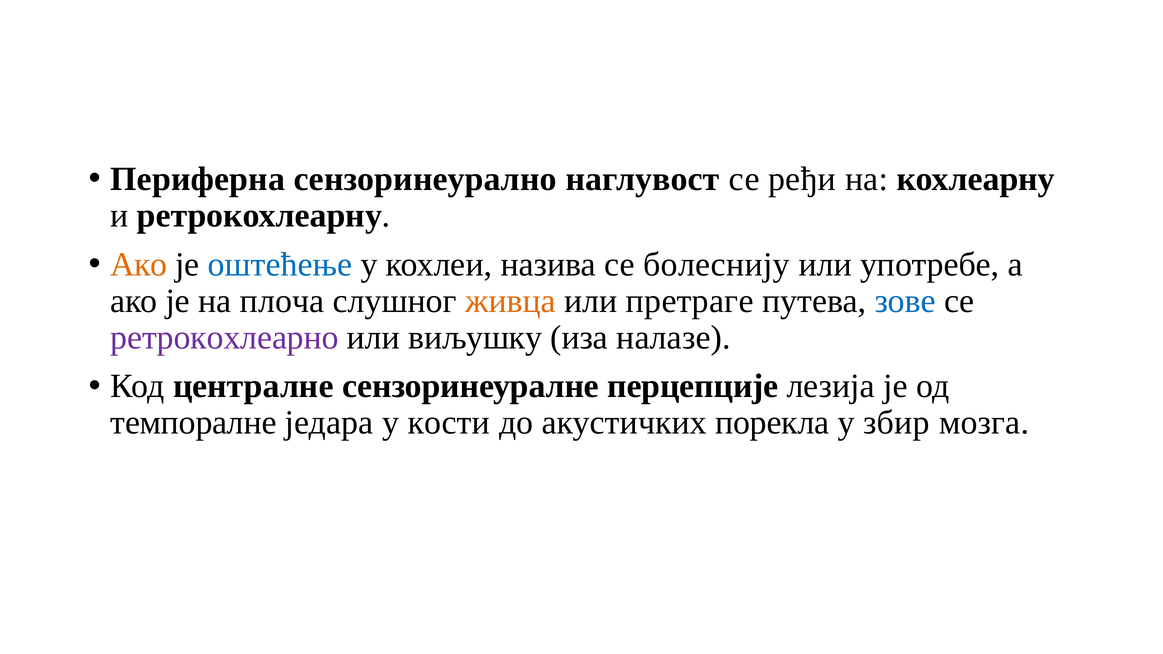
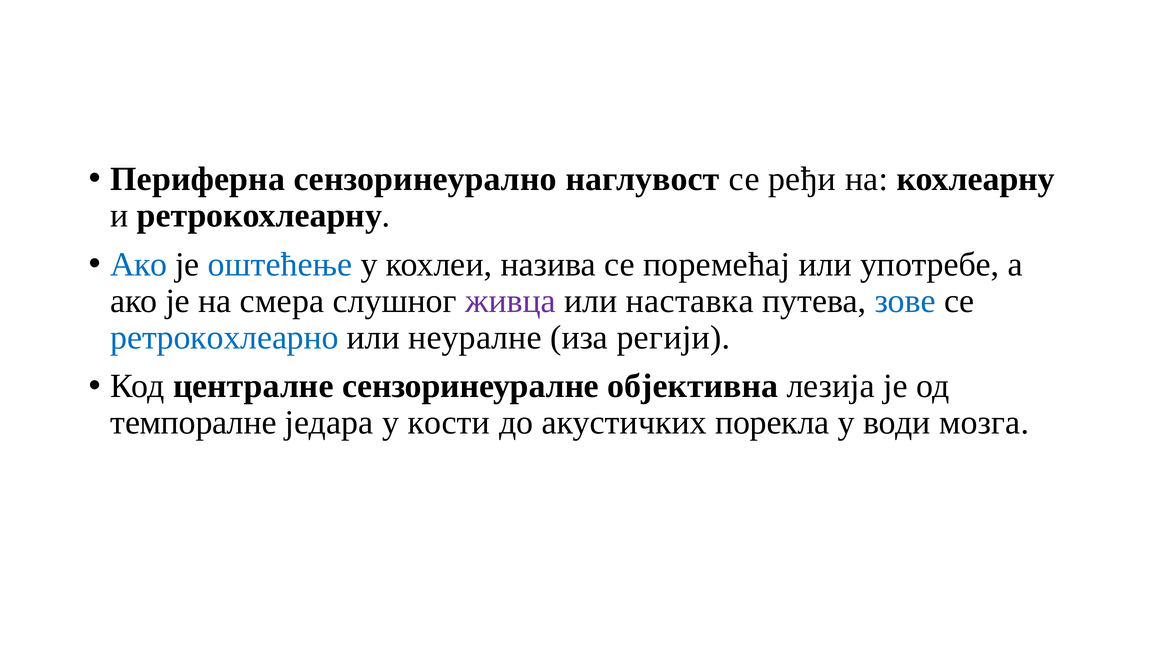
Ако colour: orange -> blue (139, 264)
болеснију: болеснију -> поремећај (716, 264)
плоча: плоча -> смера (282, 301)
живца colour: orange -> purple (511, 301)
претраге: претраге -> наставка (690, 301)
ретрокохлеарно colour: purple -> blue (225, 338)
виљушку: виљушку -> неуралне (475, 338)
налазе: налазе -> регији (673, 338)
перцепције: перцепције -> објективна (693, 386)
збир: збир -> води (897, 423)
